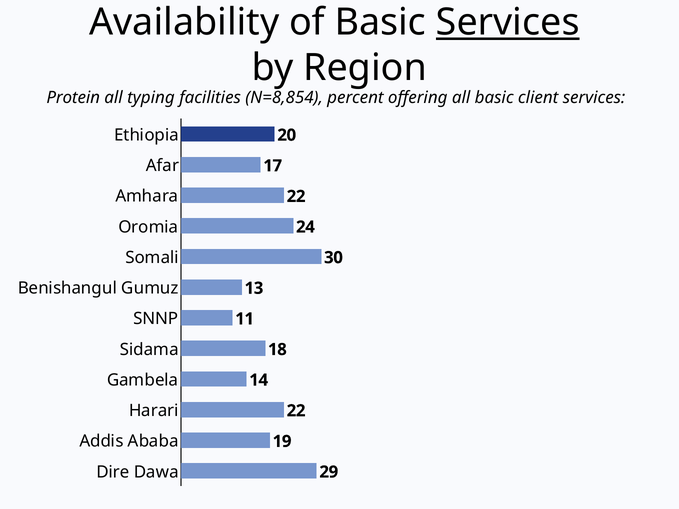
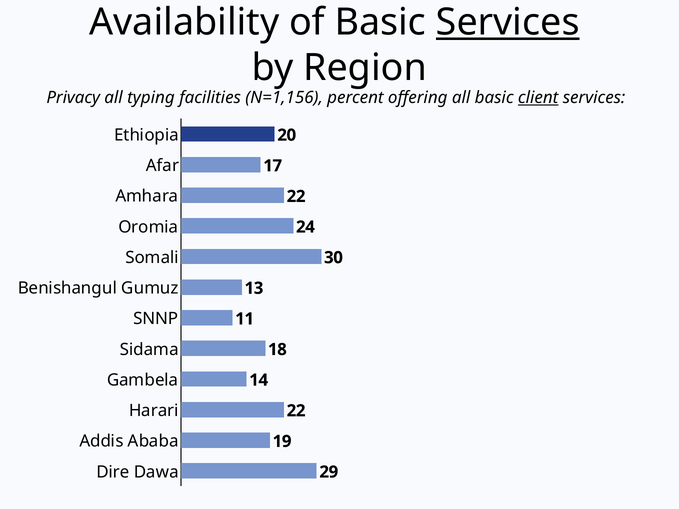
Protein: Protein -> Privacy (73, 98)
N=8,854: N=8,854 -> N=1,156 (284, 98)
client underline: none -> present (538, 98)
